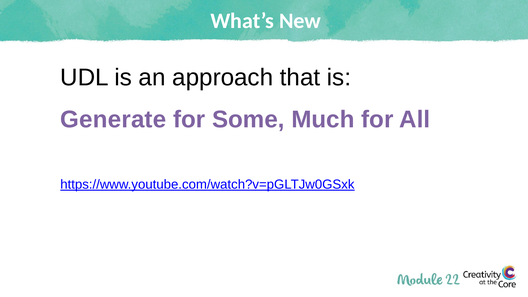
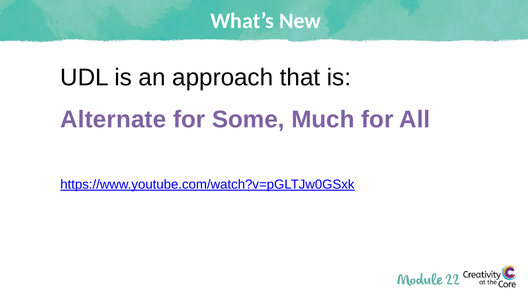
Generate: Generate -> Alternate (113, 120)
